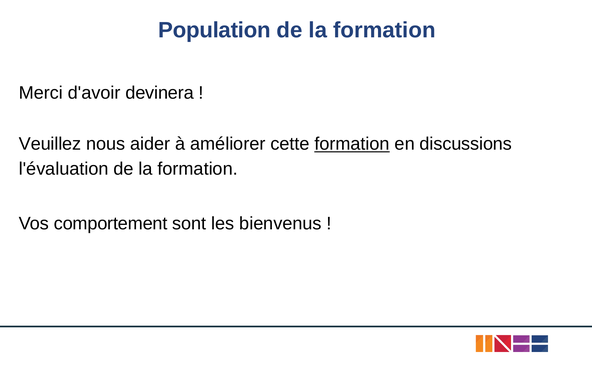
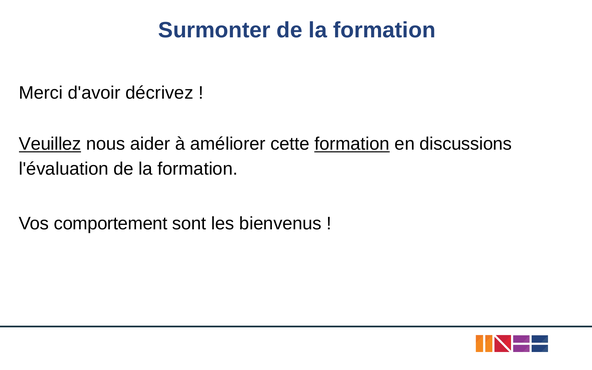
Population: Population -> Surmonter (214, 30)
devinera: devinera -> décrivez (159, 93)
Veuillez underline: none -> present (50, 144)
